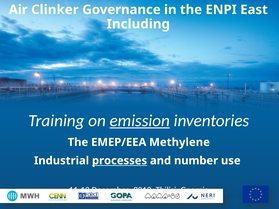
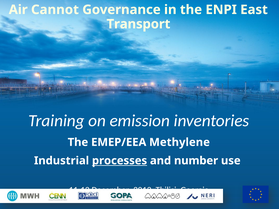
Clinker: Clinker -> Cannot (55, 10)
Including: Including -> Transport (138, 24)
emission underline: present -> none (140, 121)
